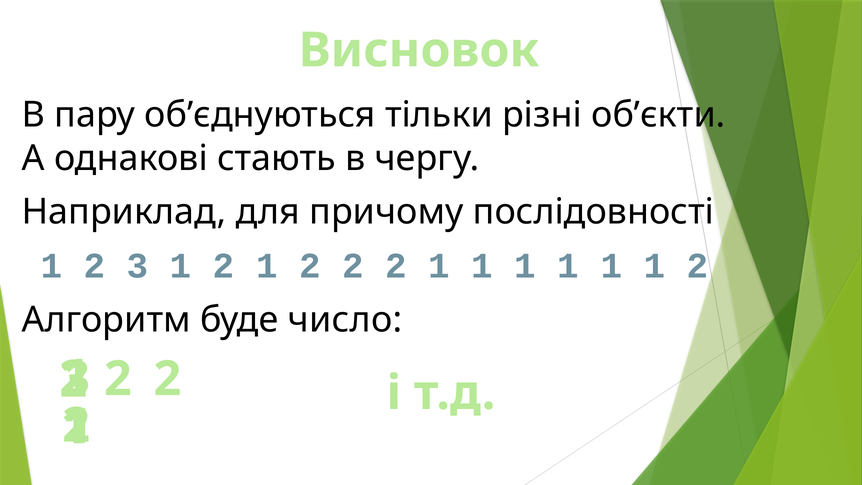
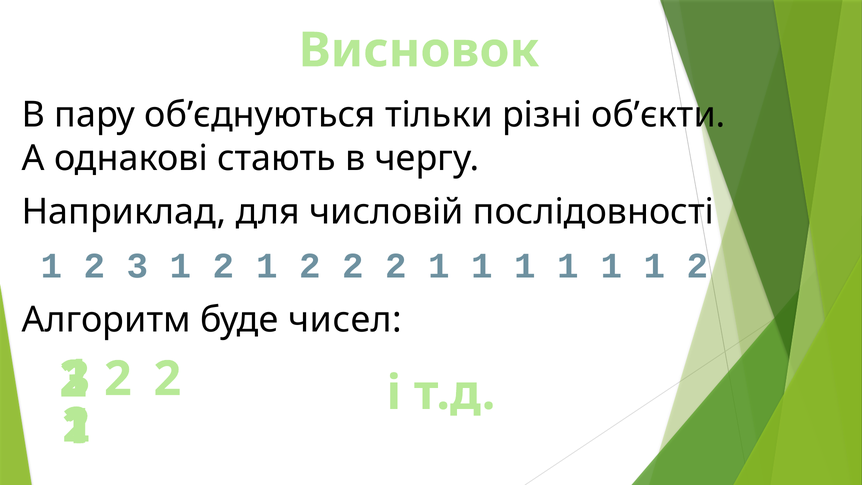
причому: причому -> числовій (387, 212)
число: число -> чисел (345, 320)
